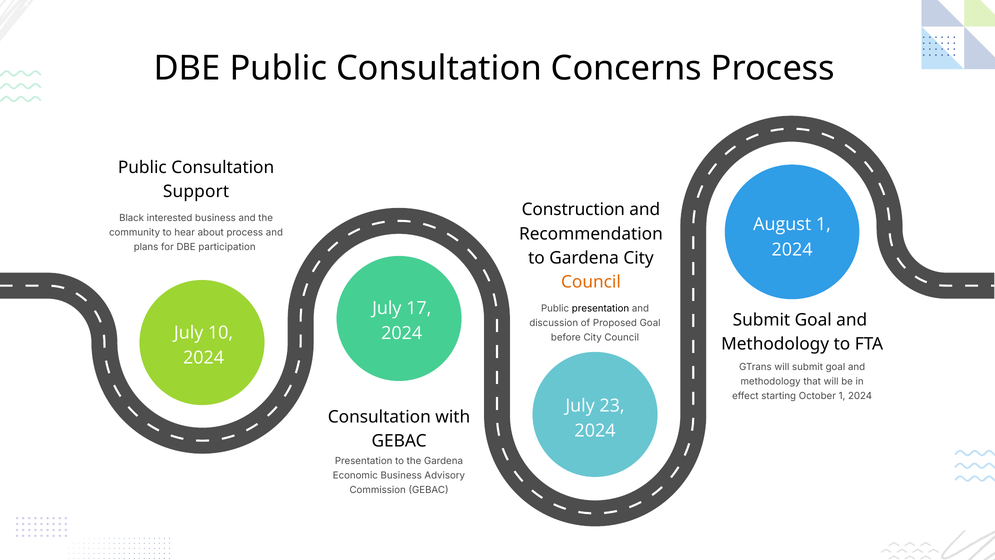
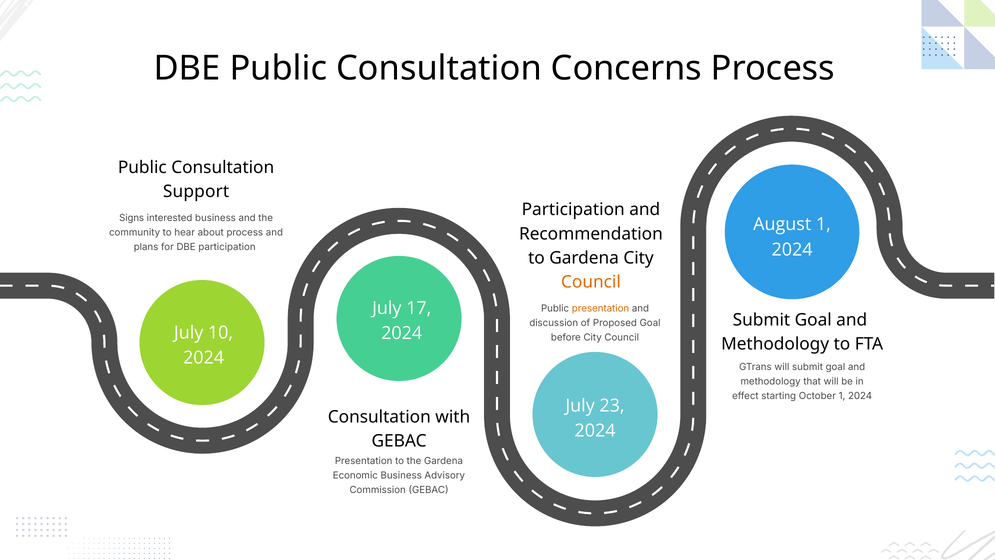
Construction: Construction -> Participation (573, 210)
Black: Black -> Signs (132, 218)
presentation colour: black -> orange (600, 309)
